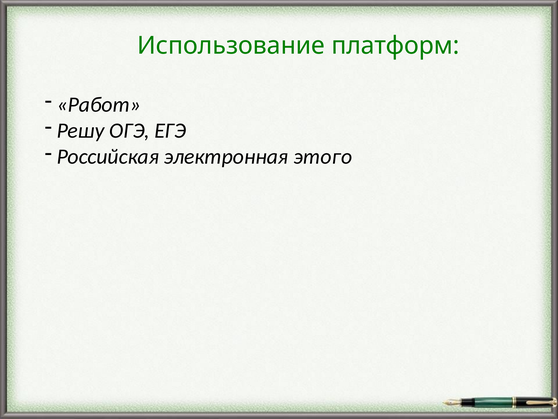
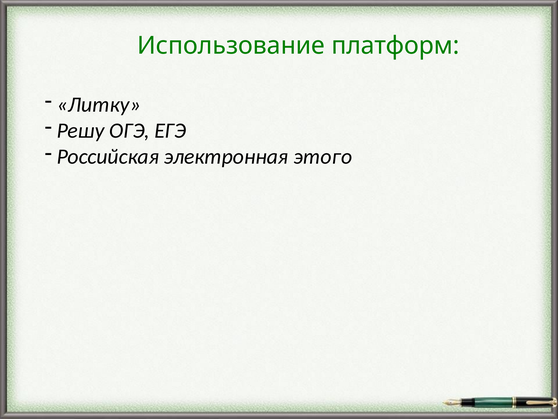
Работ: Работ -> Литку (99, 104)
